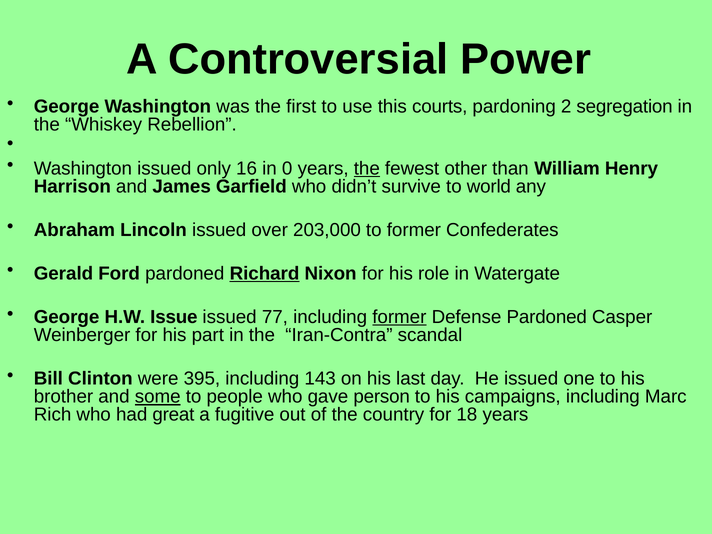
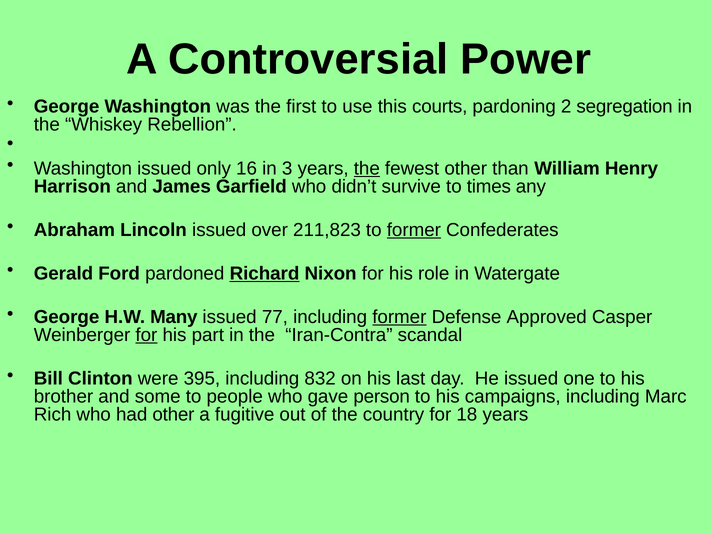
0: 0 -> 3 (287, 168)
world: world -> times (489, 186)
203,000: 203,000 -> 211,823 (327, 230)
former underline: none -> present (414, 230)
Issue: Issue -> Many (174, 317)
Defense Pardoned: Pardoned -> Approved (547, 317)
for underline: none -> present (146, 335)
143: 143 -> 832 (320, 379)
some underline: present -> none (158, 397)
had great: great -> other (173, 415)
